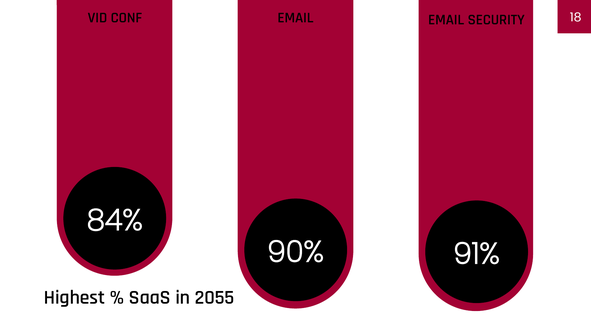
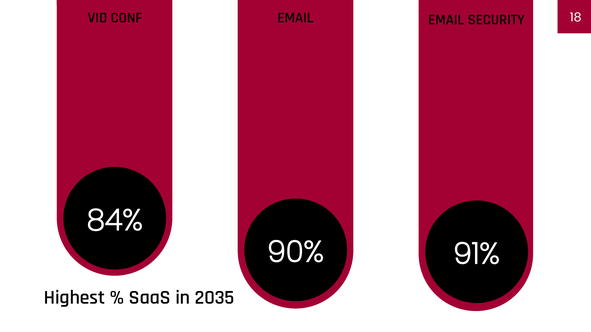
2055: 2055 -> 2035 (215, 298)
